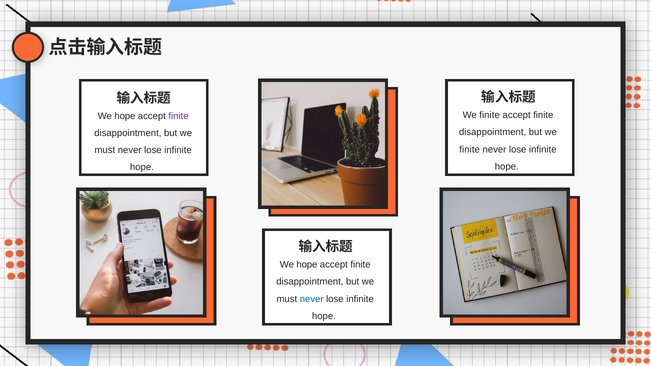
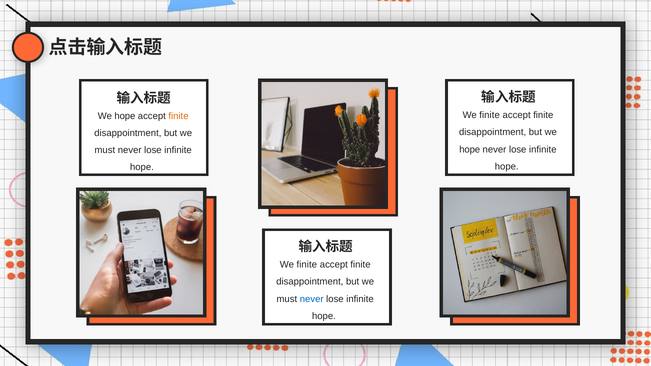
finite colour: purple -> orange (179, 116)
finite: finite -> hope (470, 149)
hope: hope -> finite (307, 265)
